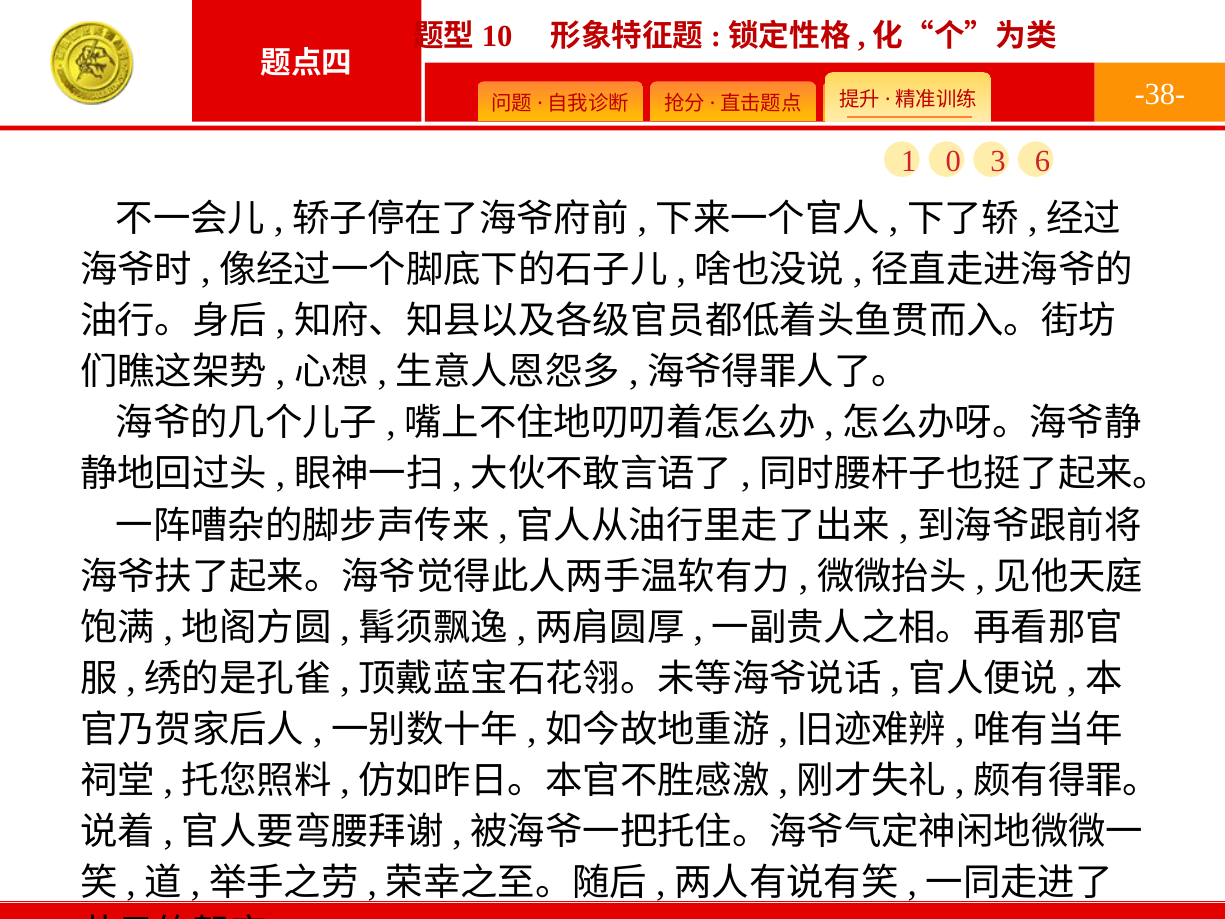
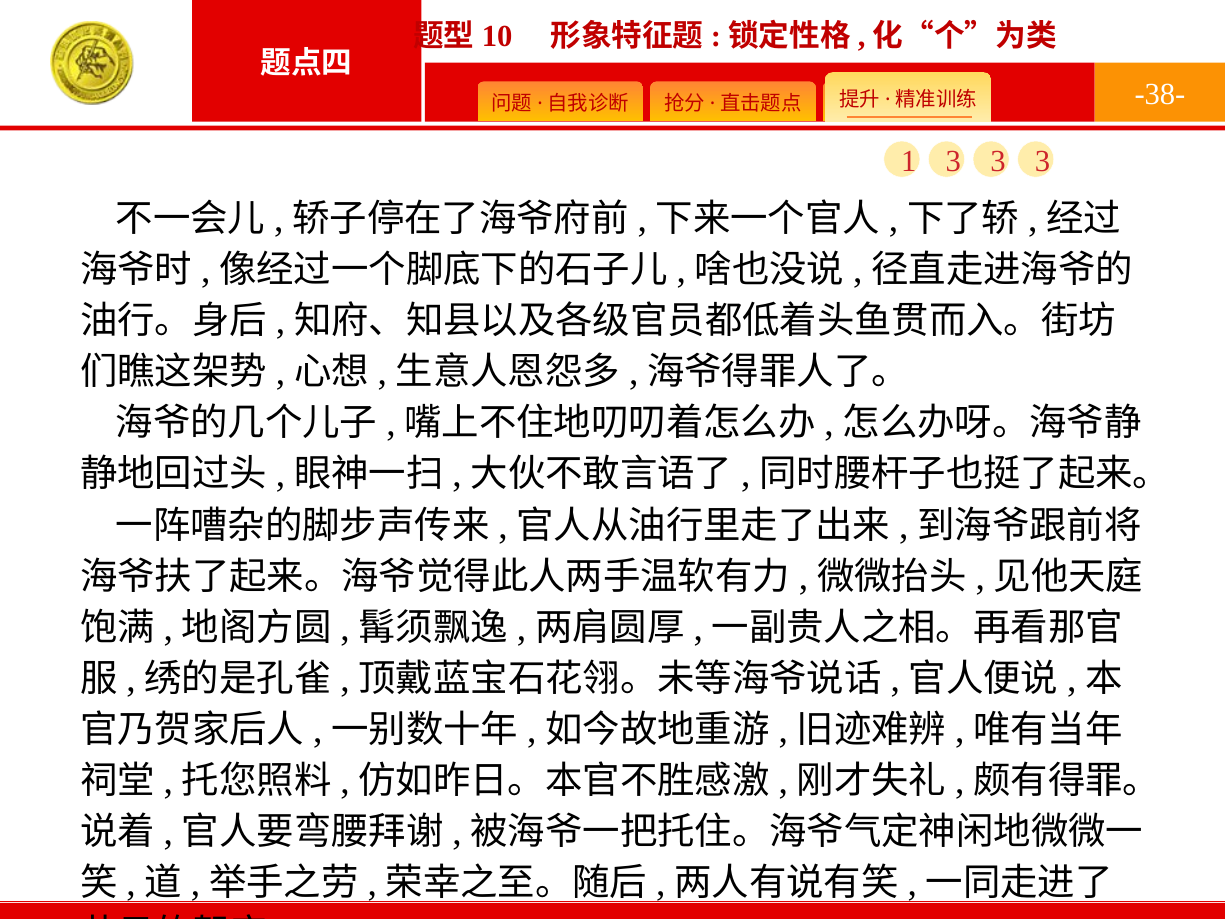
1 0: 0 -> 3 (953, 161)
6: 6 -> 3 (1043, 161)
